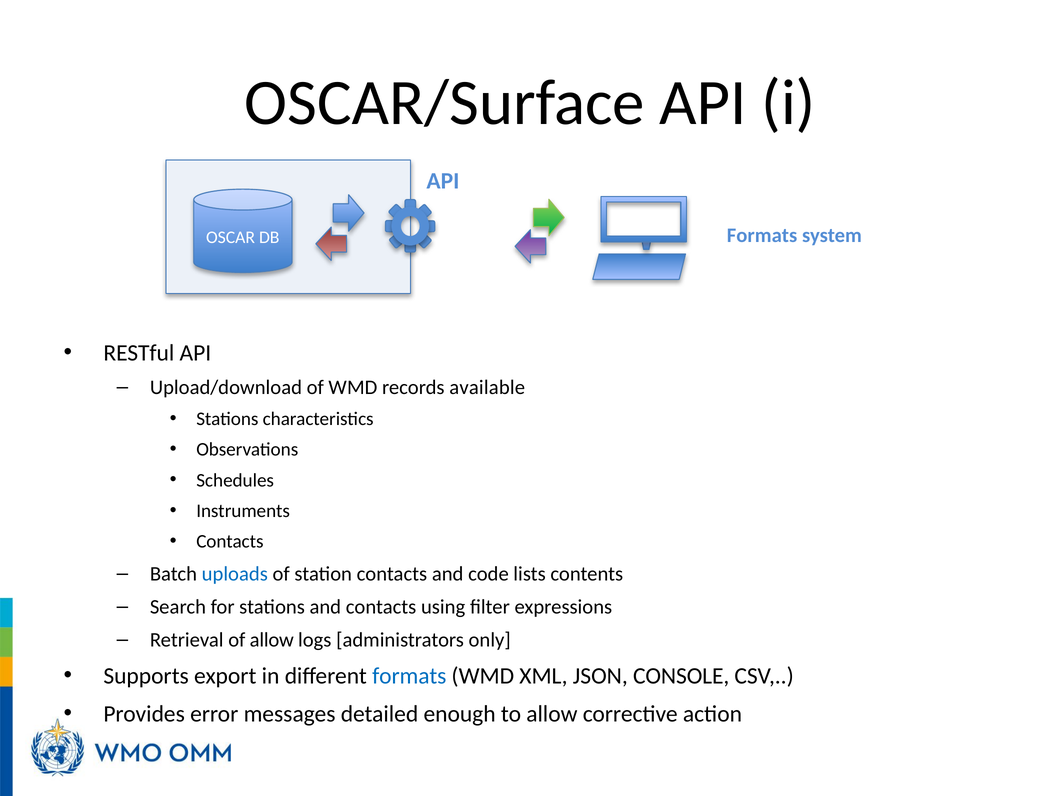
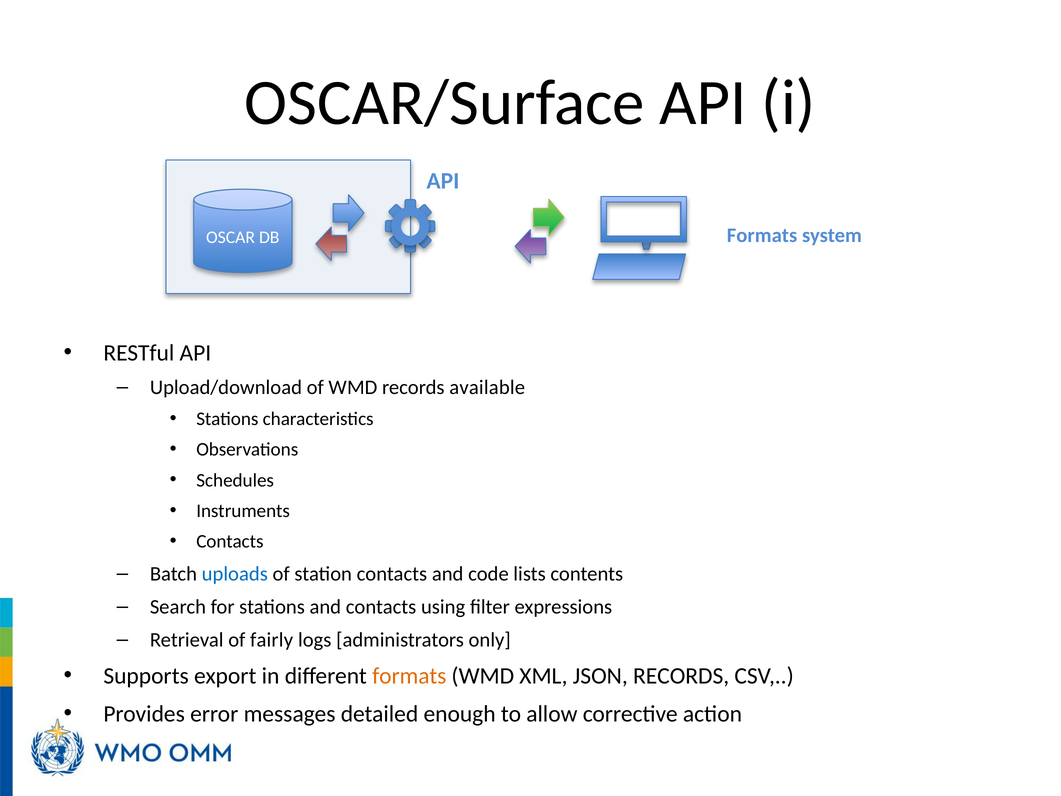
of allow: allow -> fairly (272, 640)
formats colour: blue -> orange (409, 676)
JSON CONSOLE: CONSOLE -> RECORDS (681, 676)
